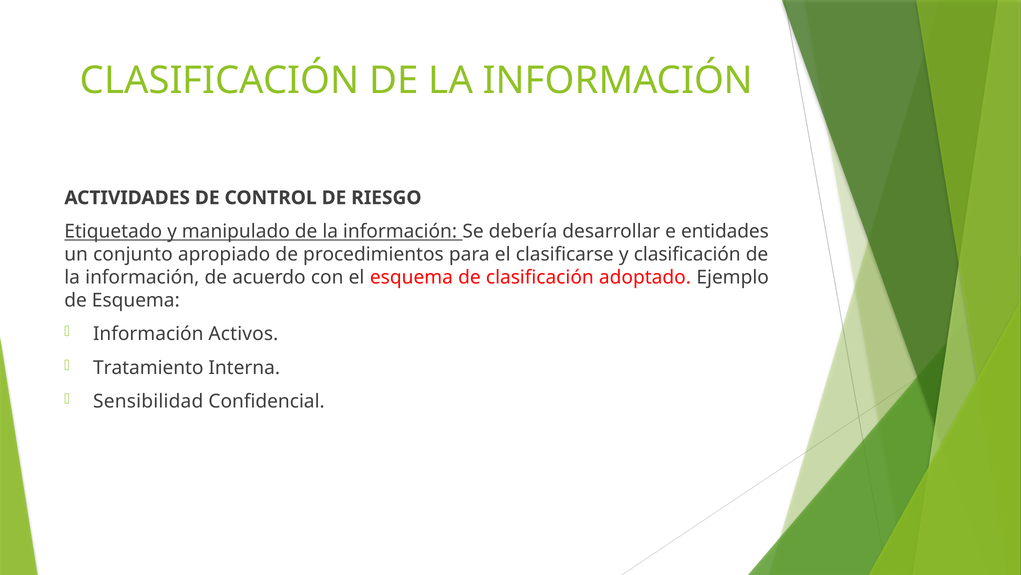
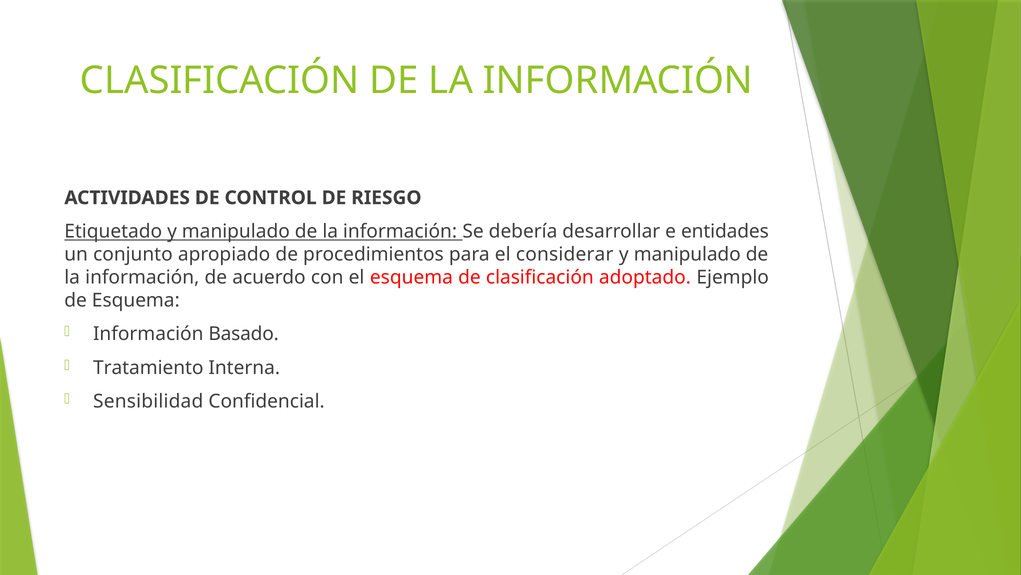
clasificarse: clasificarse -> considerar (565, 254)
clasificación: clasificación -> manipulado (687, 254)
Activos: Activos -> Basado (244, 334)
